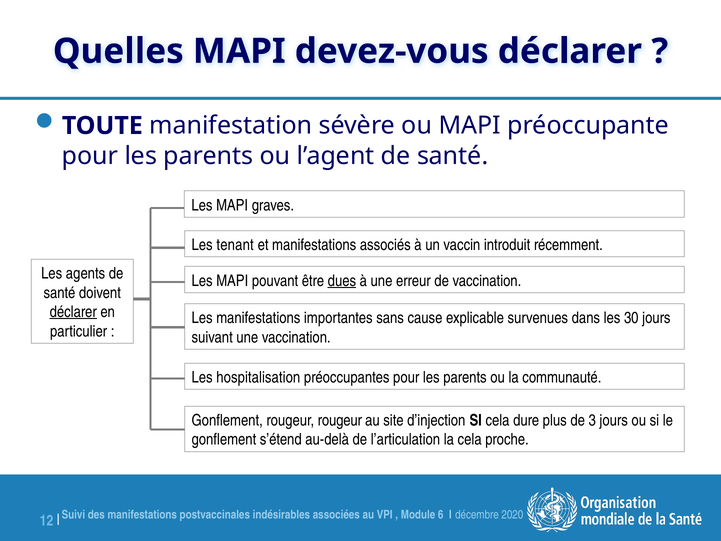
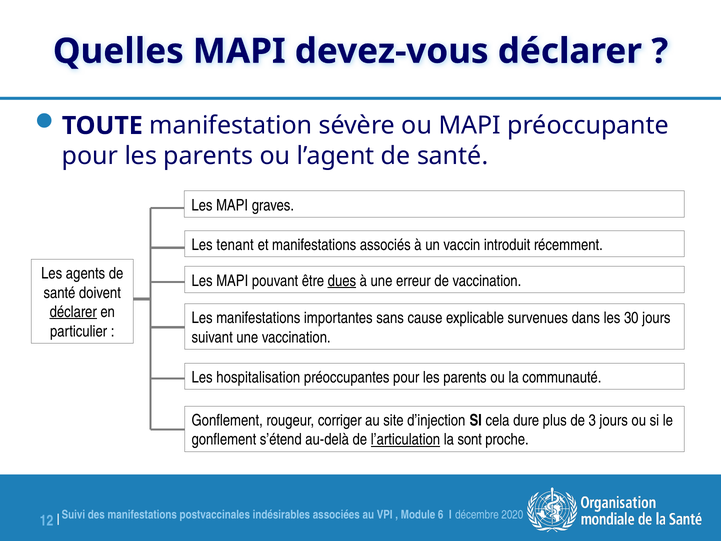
rougeur rougeur: rougeur -> corriger (340, 420)
l’articulation underline: none -> present (405, 439)
la cela: cela -> sont (470, 439)
